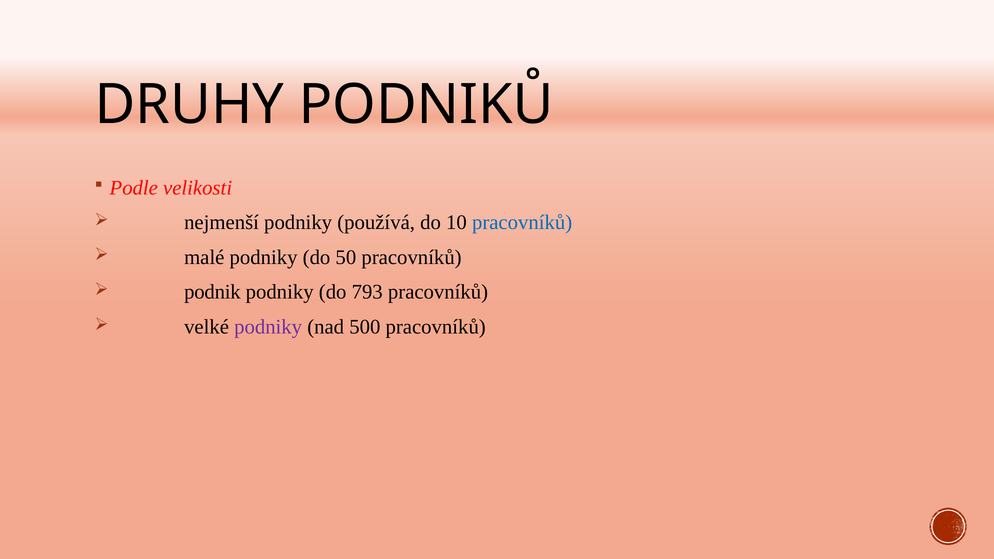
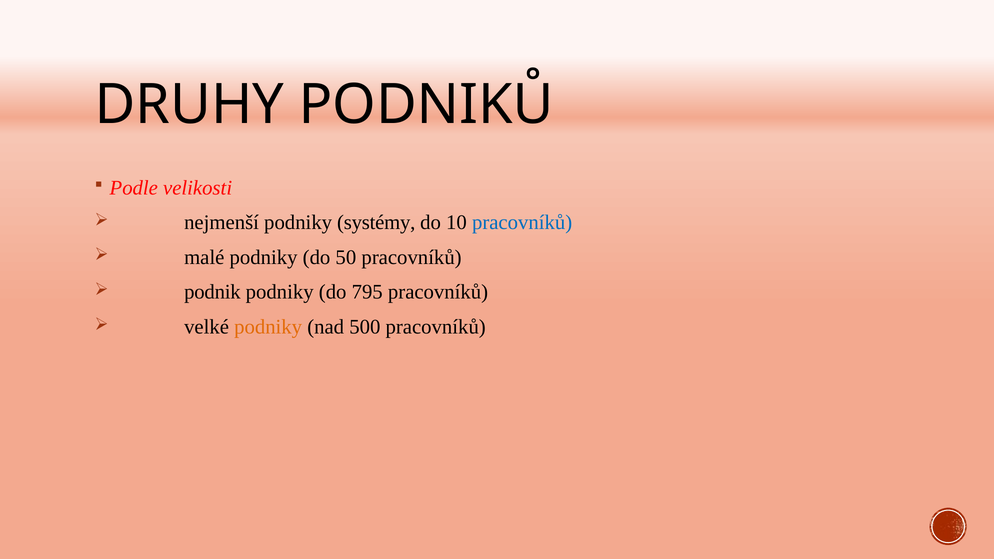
používá: používá -> systémy (376, 223)
793: 793 -> 795 (367, 292)
podniky colour: purple -> orange (268, 327)
